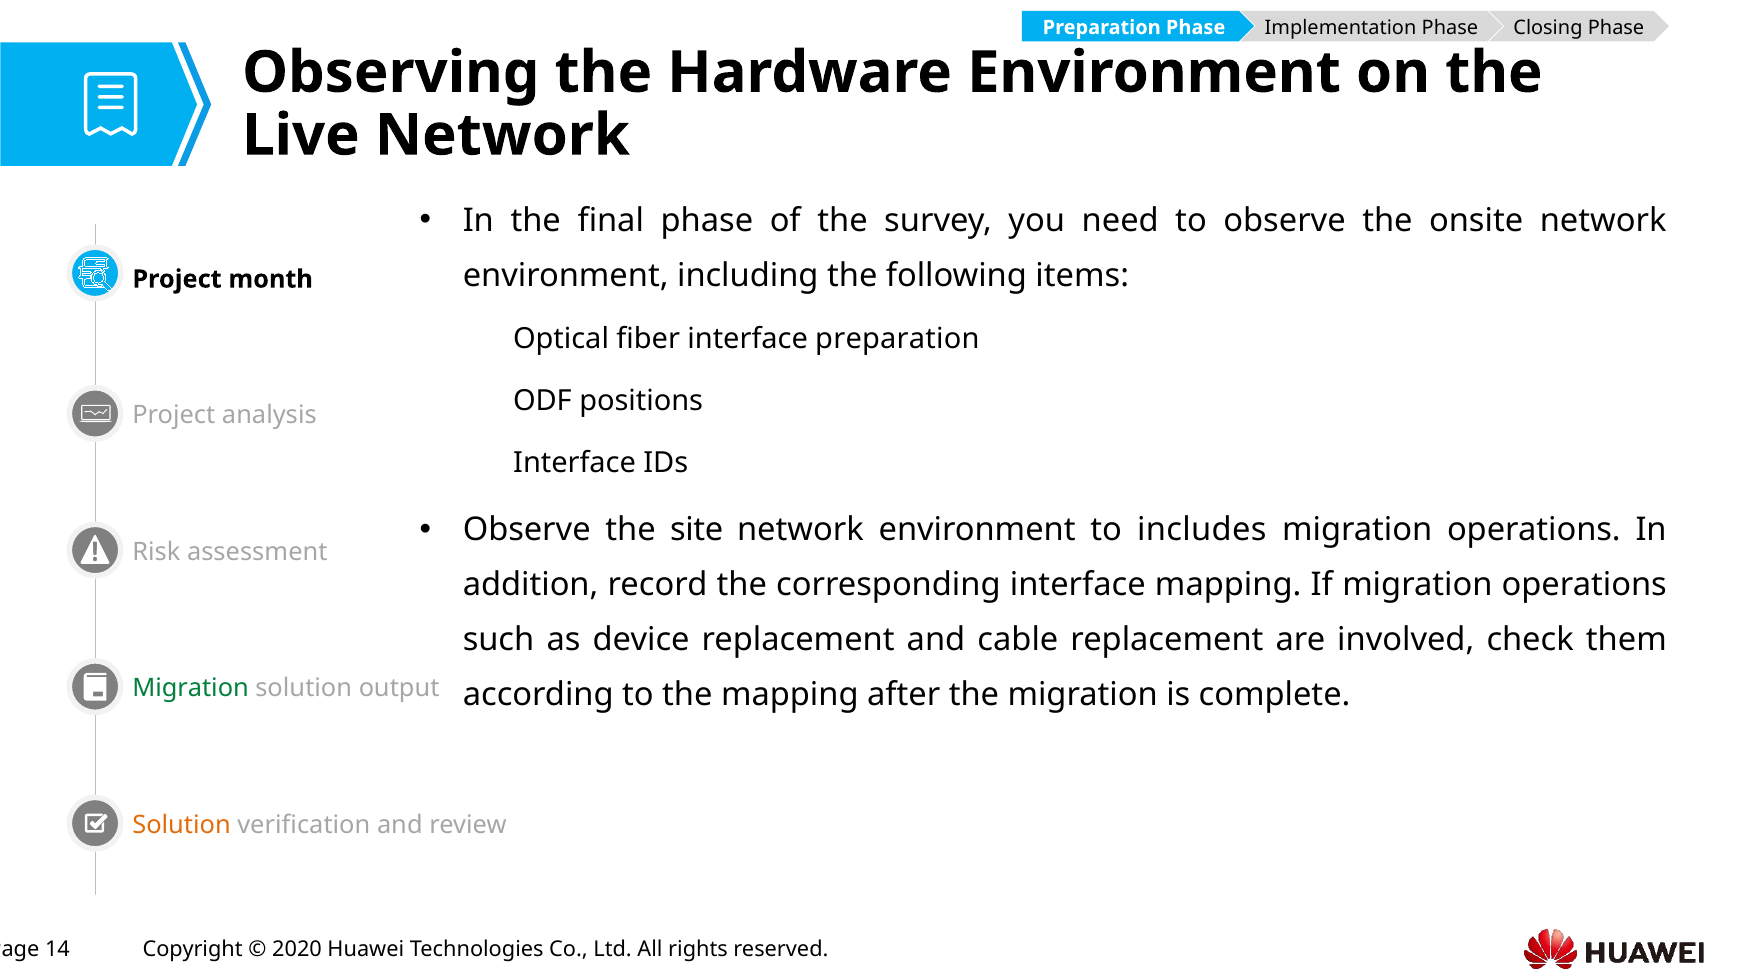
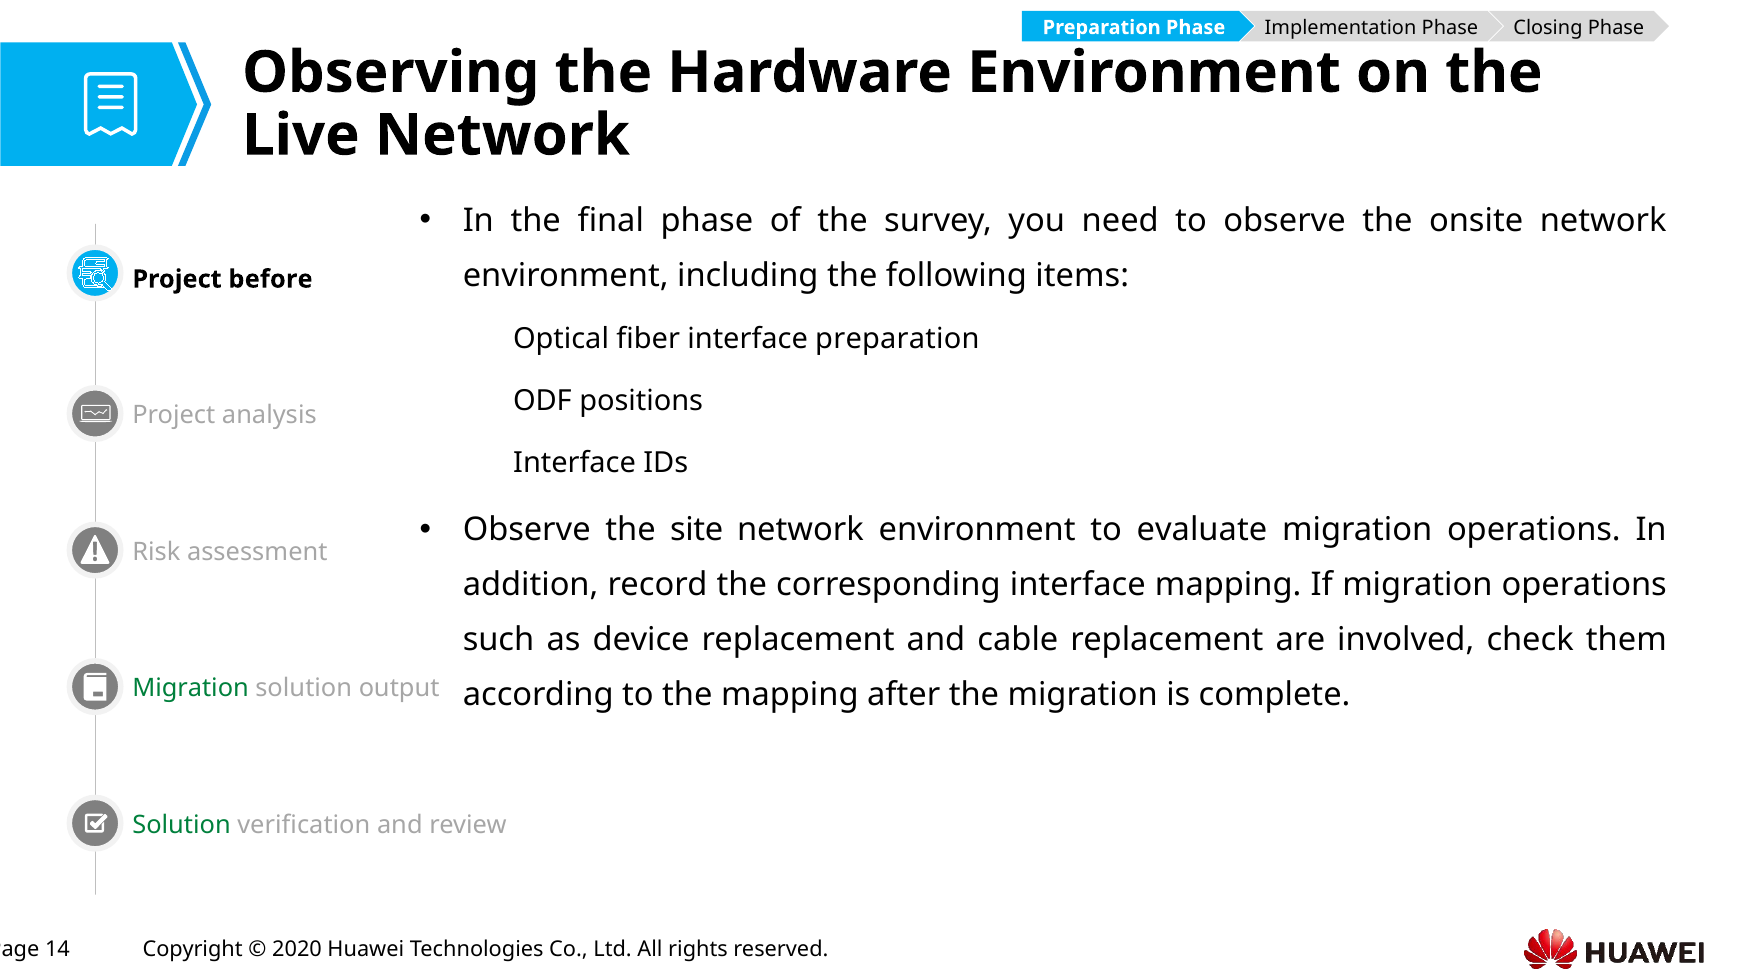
month: month -> before (271, 279)
includes: includes -> evaluate (1202, 530)
Solution colour: orange -> green (182, 825)
